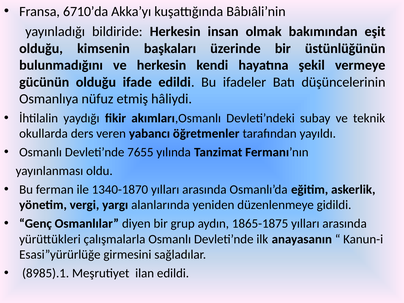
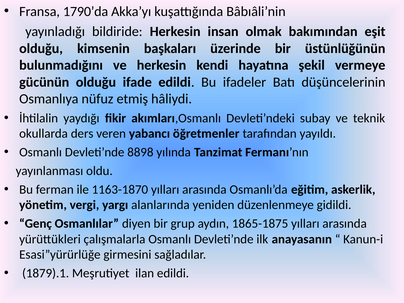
6710’da: 6710’da -> 1790’da (86, 11)
7655: 7655 -> 8898 (140, 152)
1340-1870: 1340-1870 -> 1163-1870 (120, 190)
8985).1: 8985).1 -> 1879).1 (46, 273)
